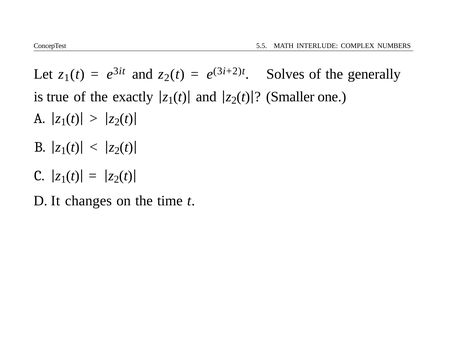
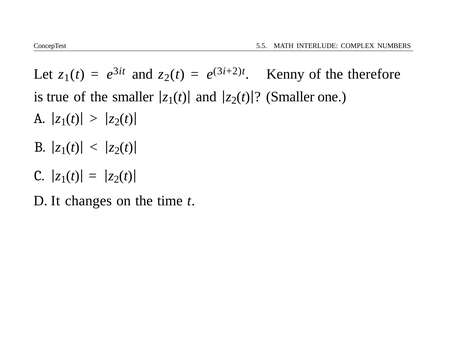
Solves: Solves -> Kenny (285, 74)
generally: generally -> therefore (374, 74)
the exactly: exactly -> smaller (133, 97)
